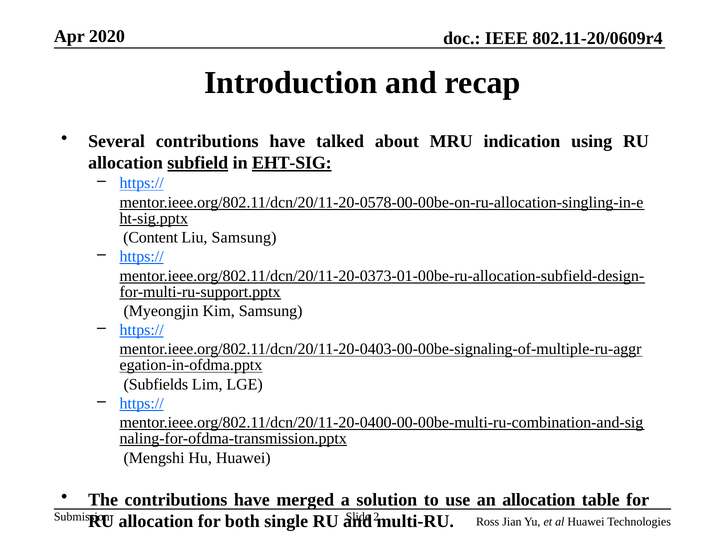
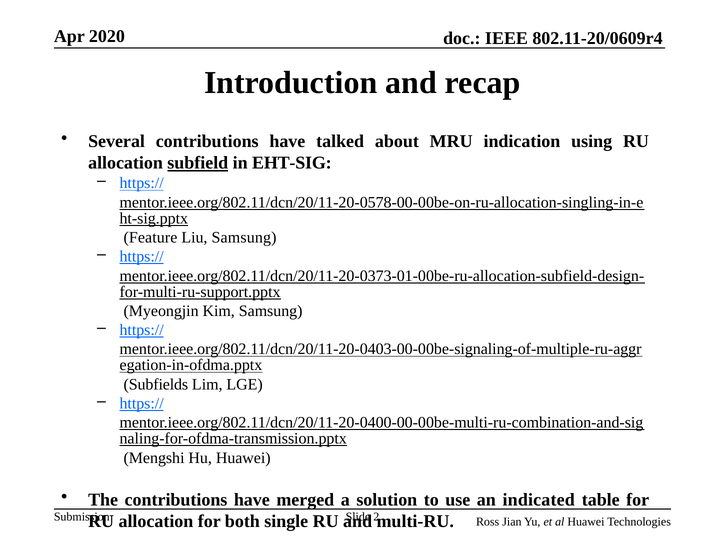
EHT-SIG underline: present -> none (292, 163)
Content: Content -> Feature (150, 238)
an allocation: allocation -> indicated (539, 500)
